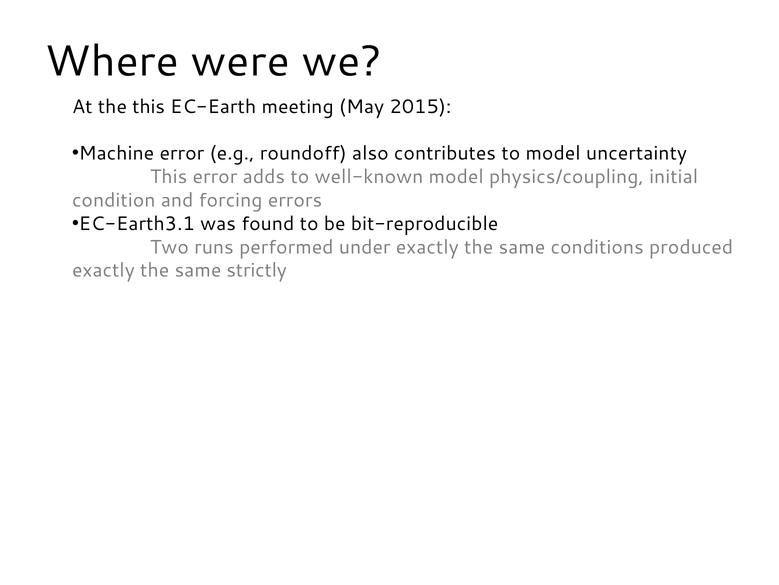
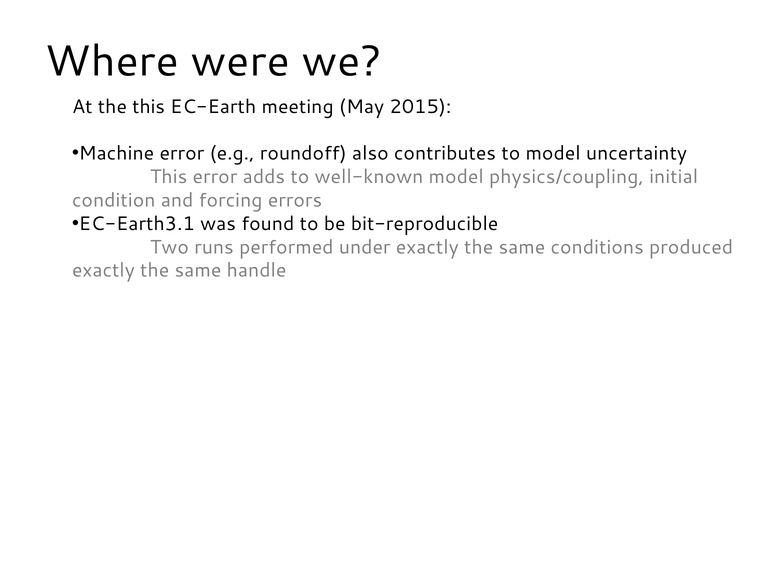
strictly: strictly -> handle (257, 270)
